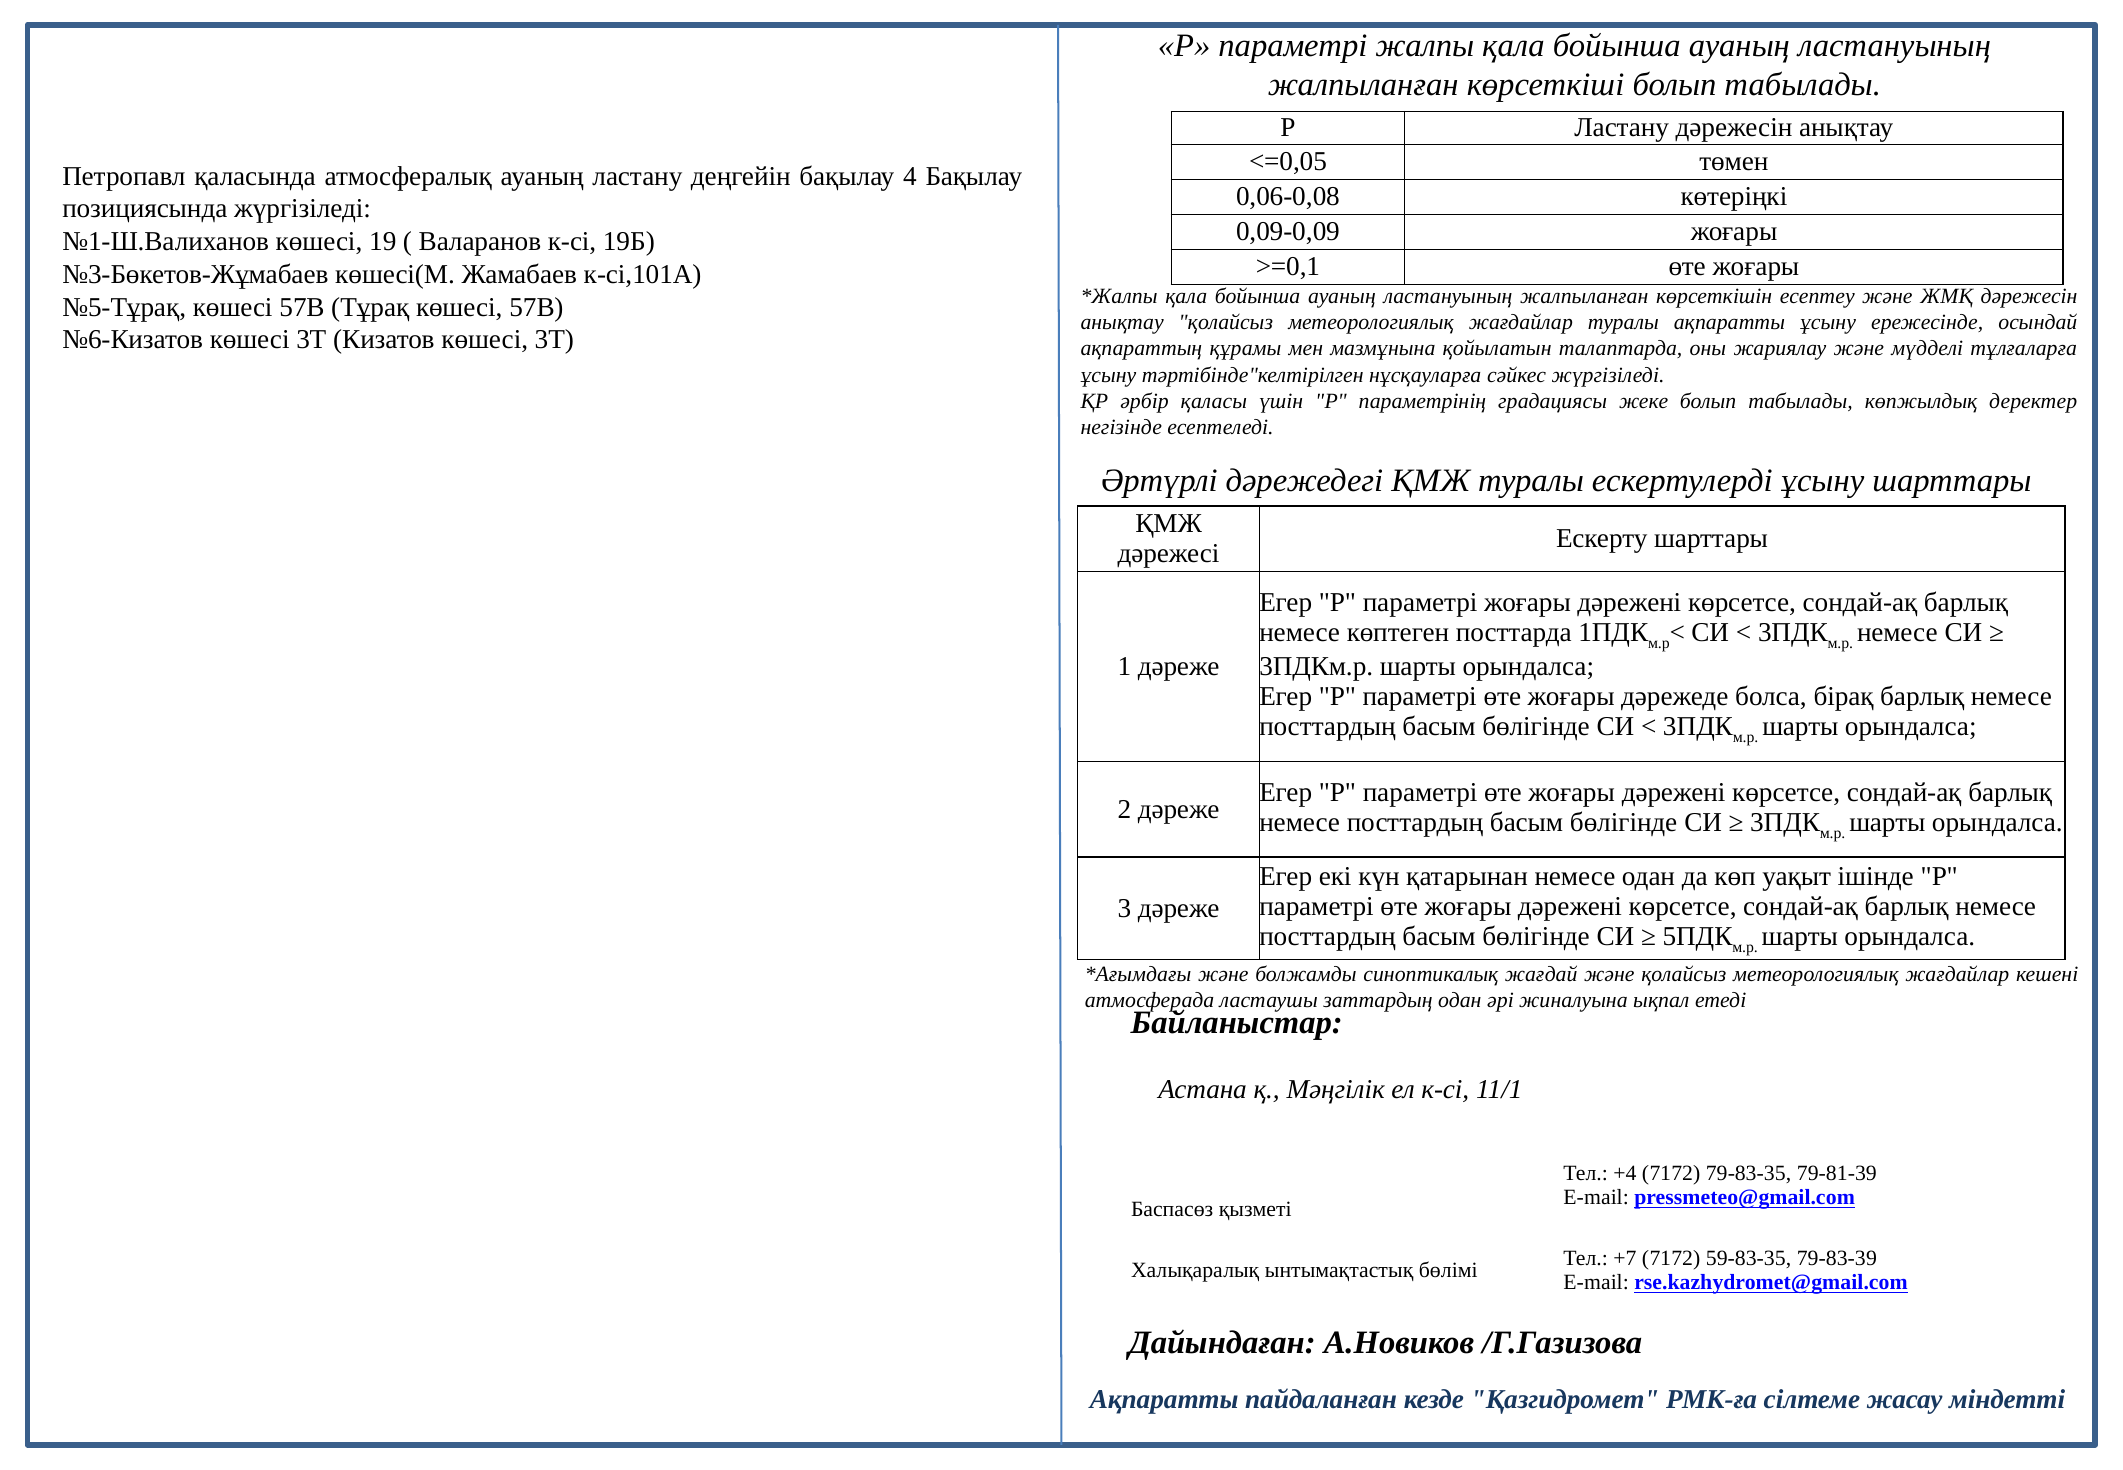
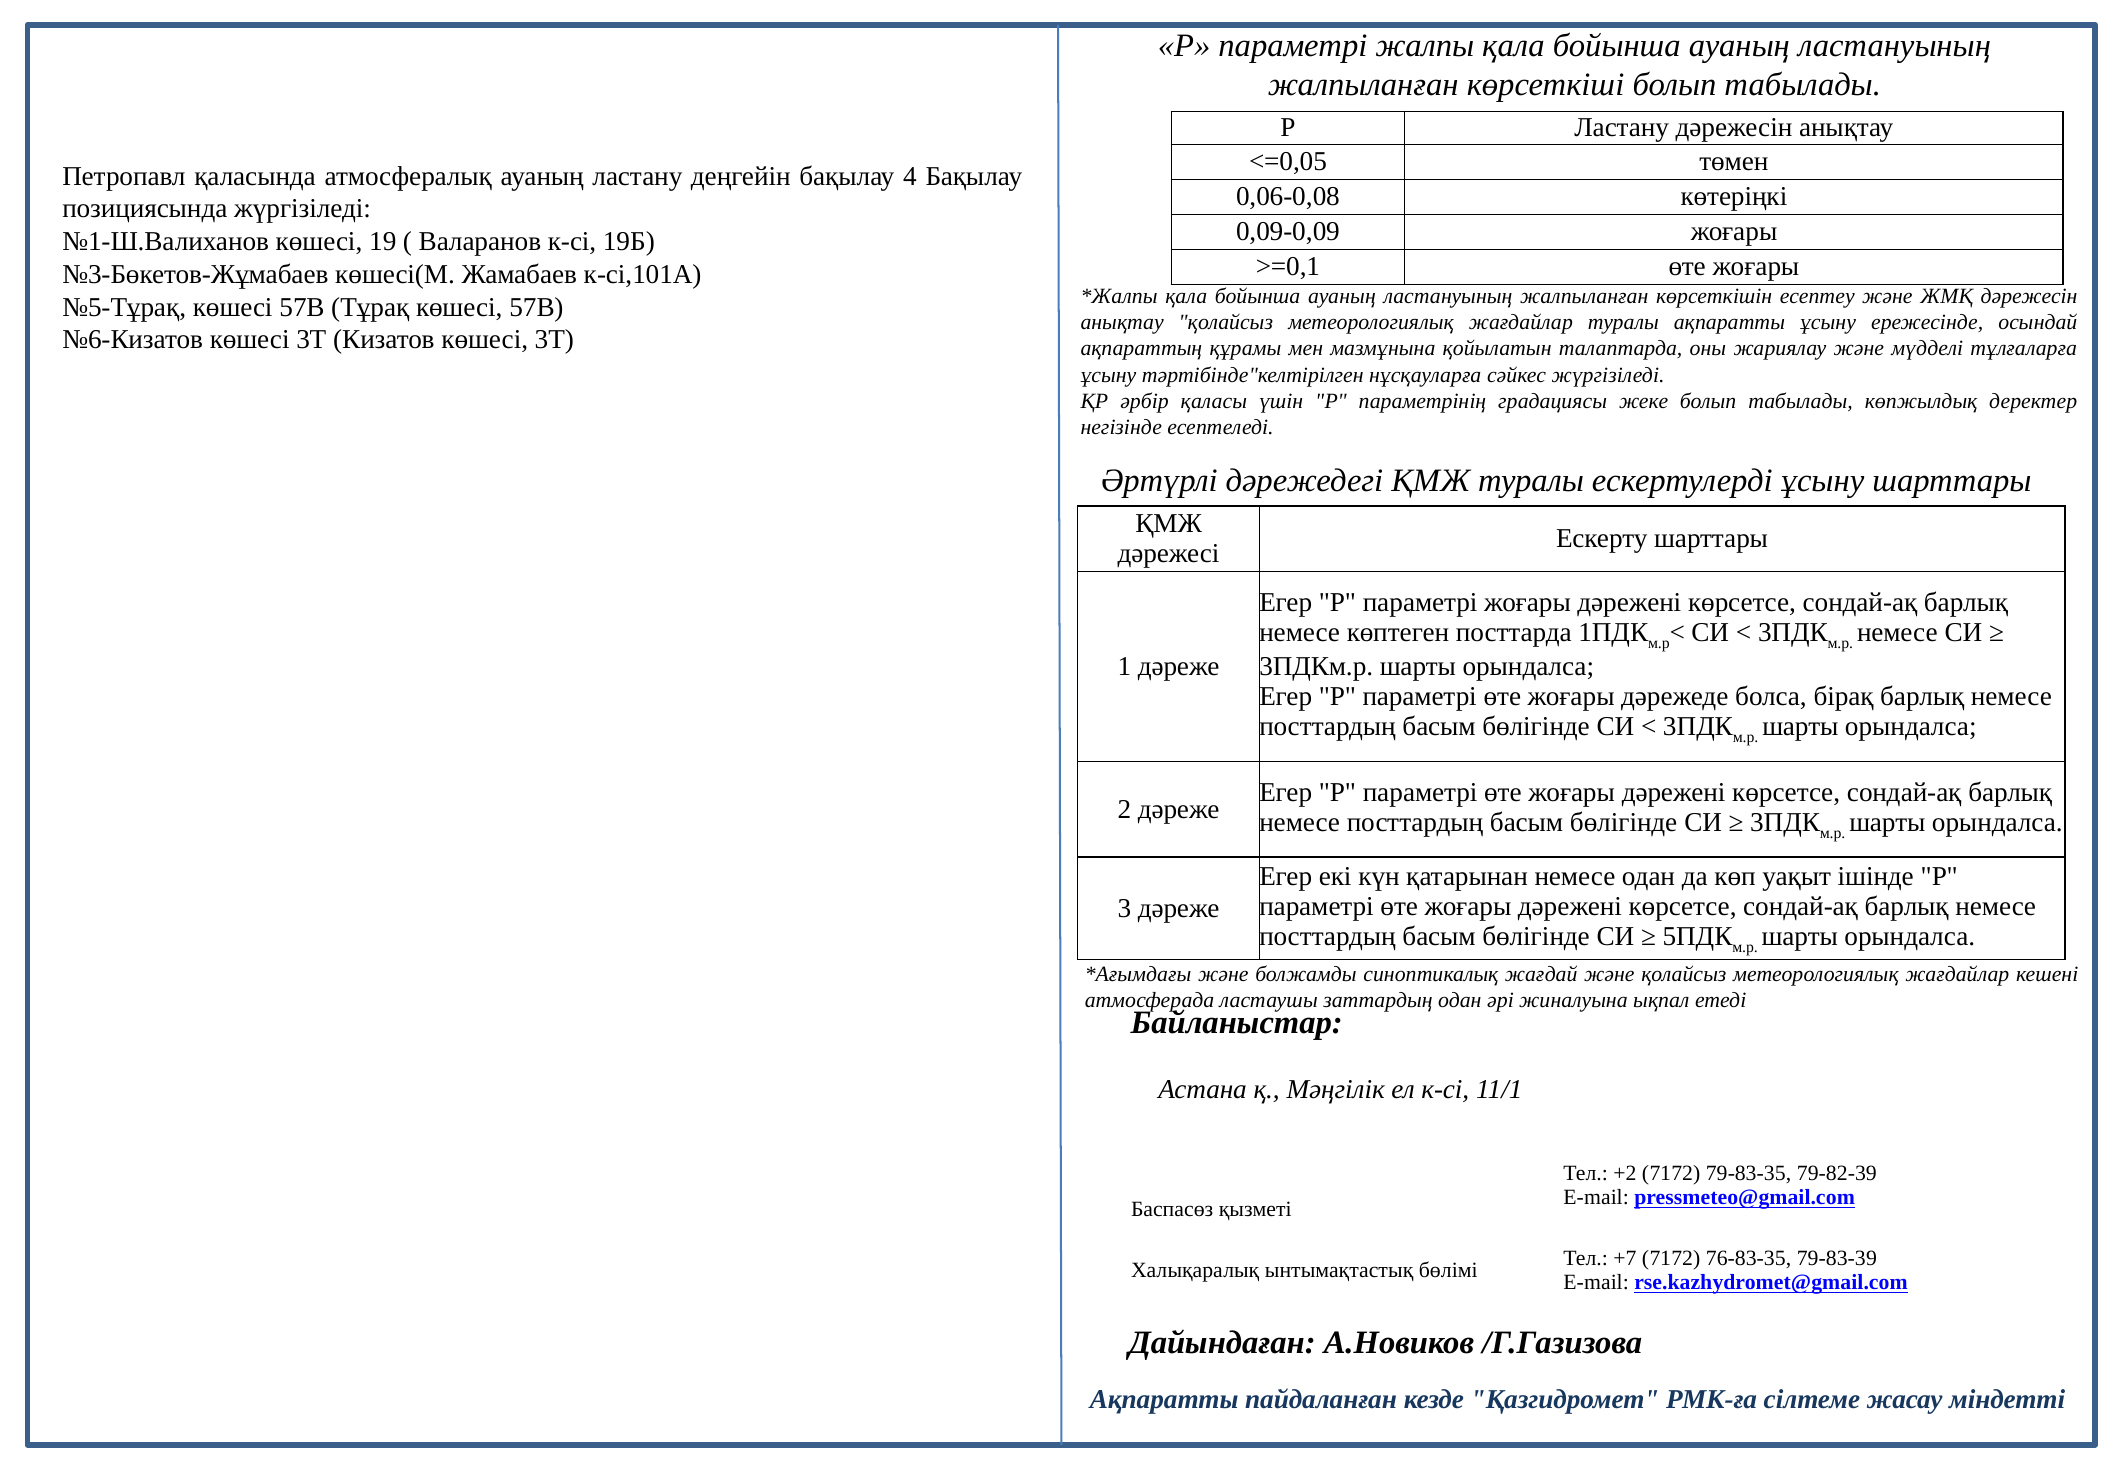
+4: +4 -> +2 (1625, 1173)
79-81-39: 79-81-39 -> 79-82-39 (1837, 1173)
59-83-35: 59-83-35 -> 76-83-35 (1749, 1258)
